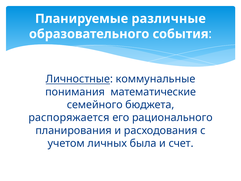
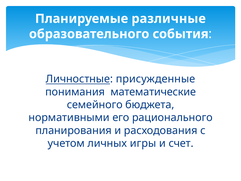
коммунальные: коммунальные -> присужденные (155, 79)
распоряжается: распоряжается -> нормативными (69, 117)
была: была -> игры (143, 143)
